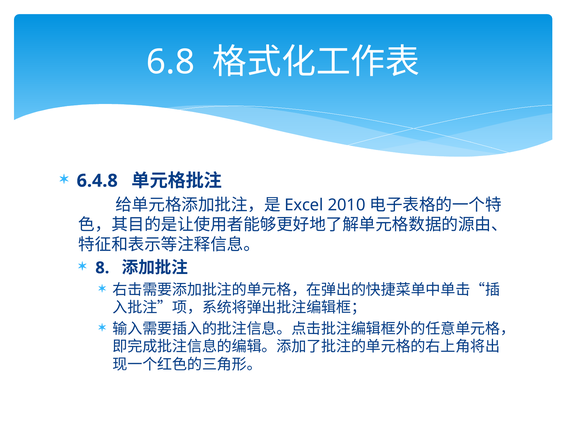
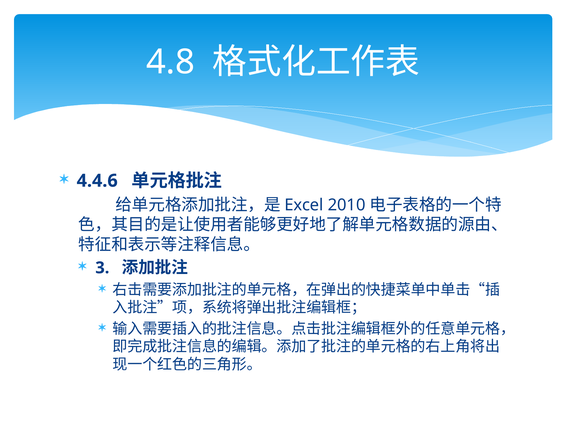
6.8: 6.8 -> 4.8 (170, 62)
6.4.8: 6.4.8 -> 4.4.6 (97, 181)
8: 8 -> 3 (102, 268)
